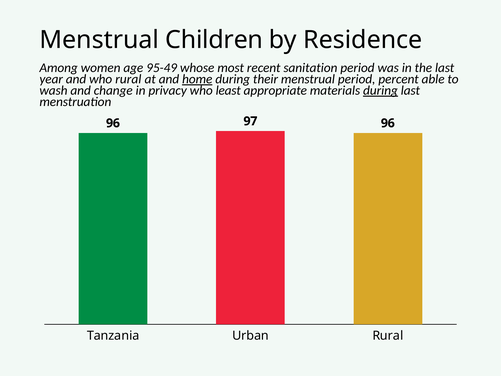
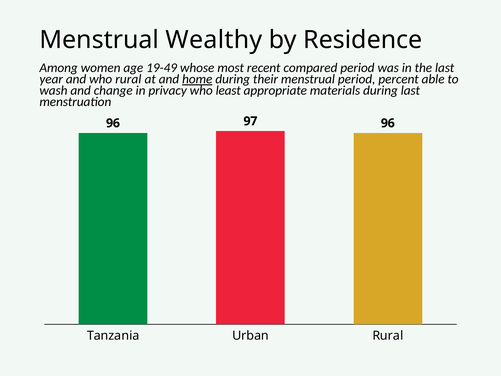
Children: Children -> Wealthy (214, 40)
95-49: 95-49 -> 19-49 (162, 68)
sanitation: sanitation -> compared (310, 68)
during underline: present -> none (380, 90)
